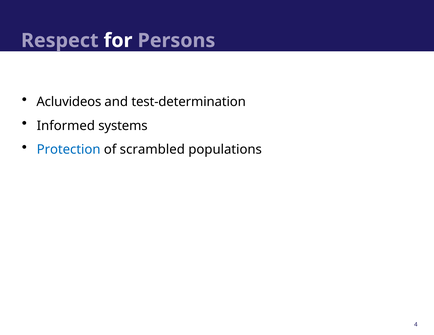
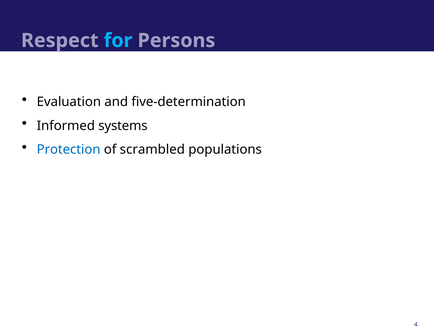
for colour: white -> light blue (118, 41)
Acluvideos: Acluvideos -> Evaluation (69, 102)
test-determination: test-determination -> five-determination (189, 102)
